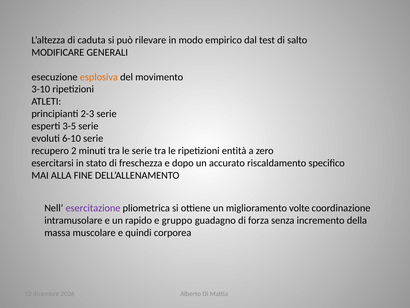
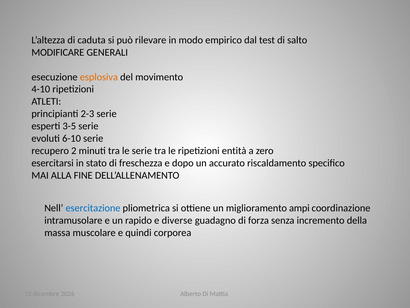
3-10: 3-10 -> 4-10 (41, 89)
esercitazione colour: purple -> blue (93, 208)
volte: volte -> ampi (299, 208)
gruppo: gruppo -> diverse (177, 220)
